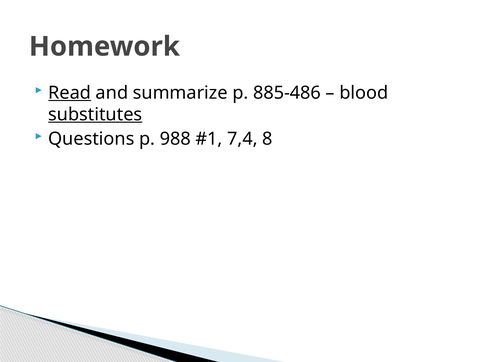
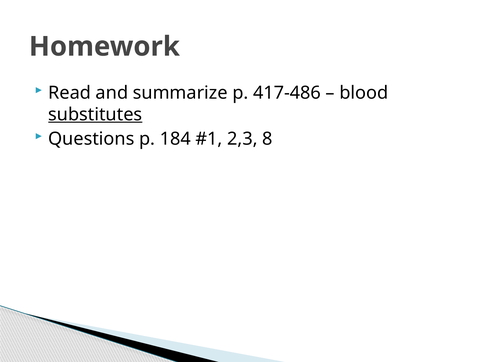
Read underline: present -> none (70, 93)
885-486: 885-486 -> 417-486 (287, 93)
988: 988 -> 184 (175, 139)
7,4: 7,4 -> 2,3 (242, 139)
